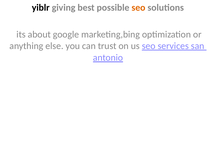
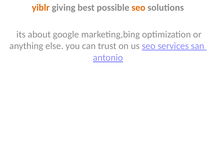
yiblr colour: black -> orange (41, 8)
